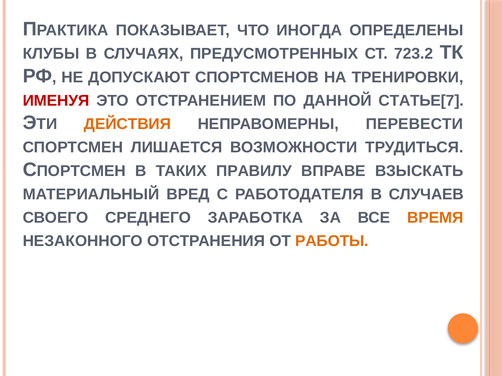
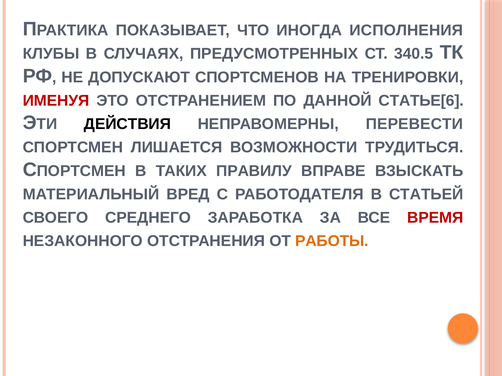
ОПРЕДЕЛЕНЫ: ОПРЕДЕЛЕНЫ -> ИСПОЛНЕНИЯ (406, 30)
723.2: 723.2 -> 340.5 (414, 54)
СТАТЬЕ[7: СТАТЬЕ[7 -> СТАТЬЕ[6 (421, 101)
ДЕЙСТВИЯ colour: orange -> black (128, 124)
СЛУЧАЕВ: СЛУЧАЕВ -> СТАТЬЕЙ (426, 195)
ВРЕМЯ colour: orange -> red (435, 218)
